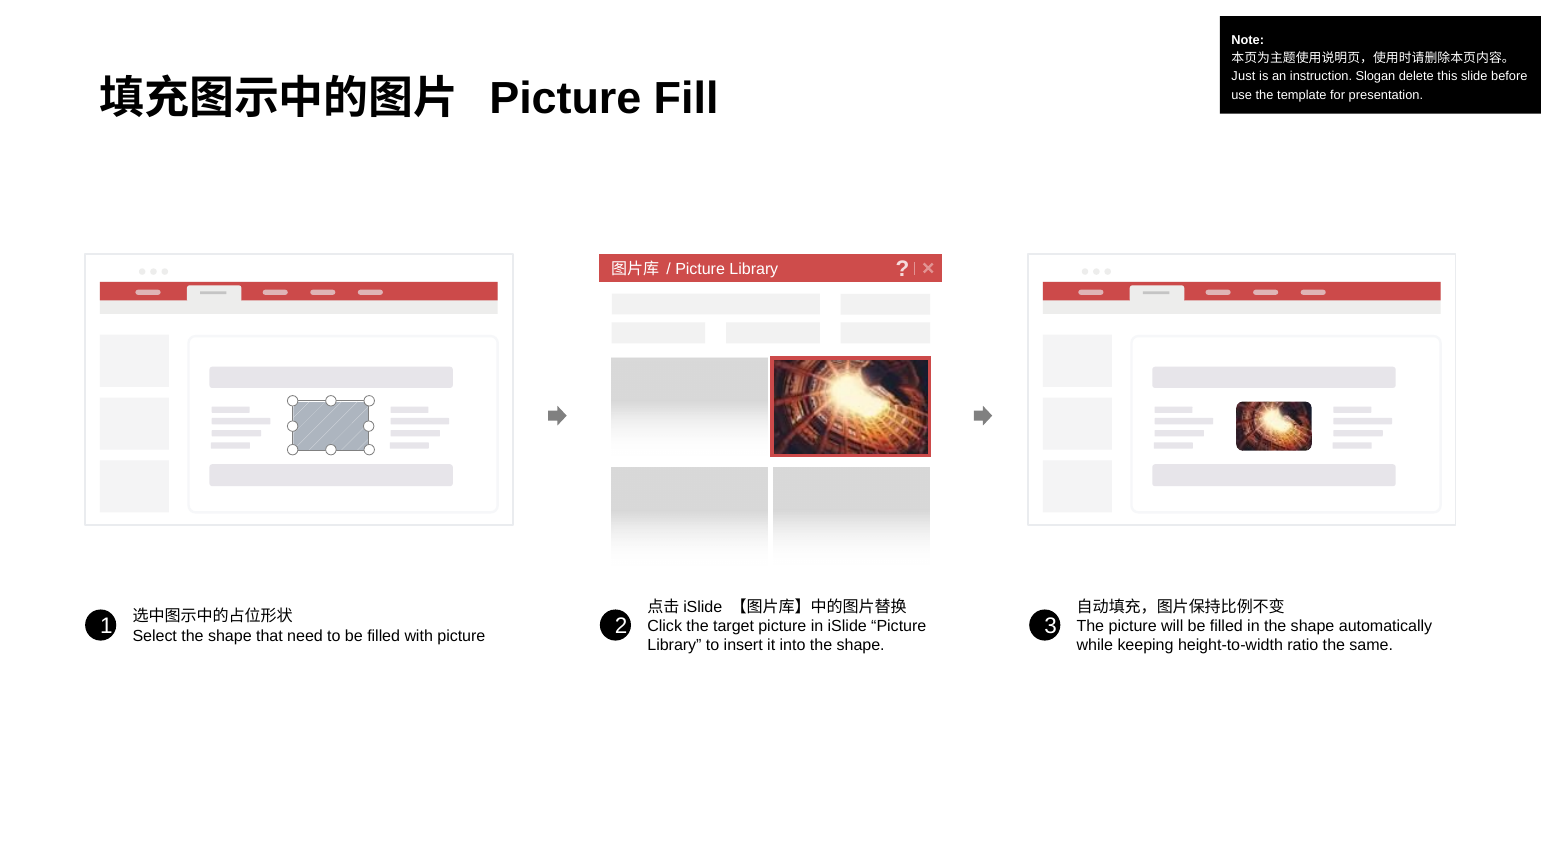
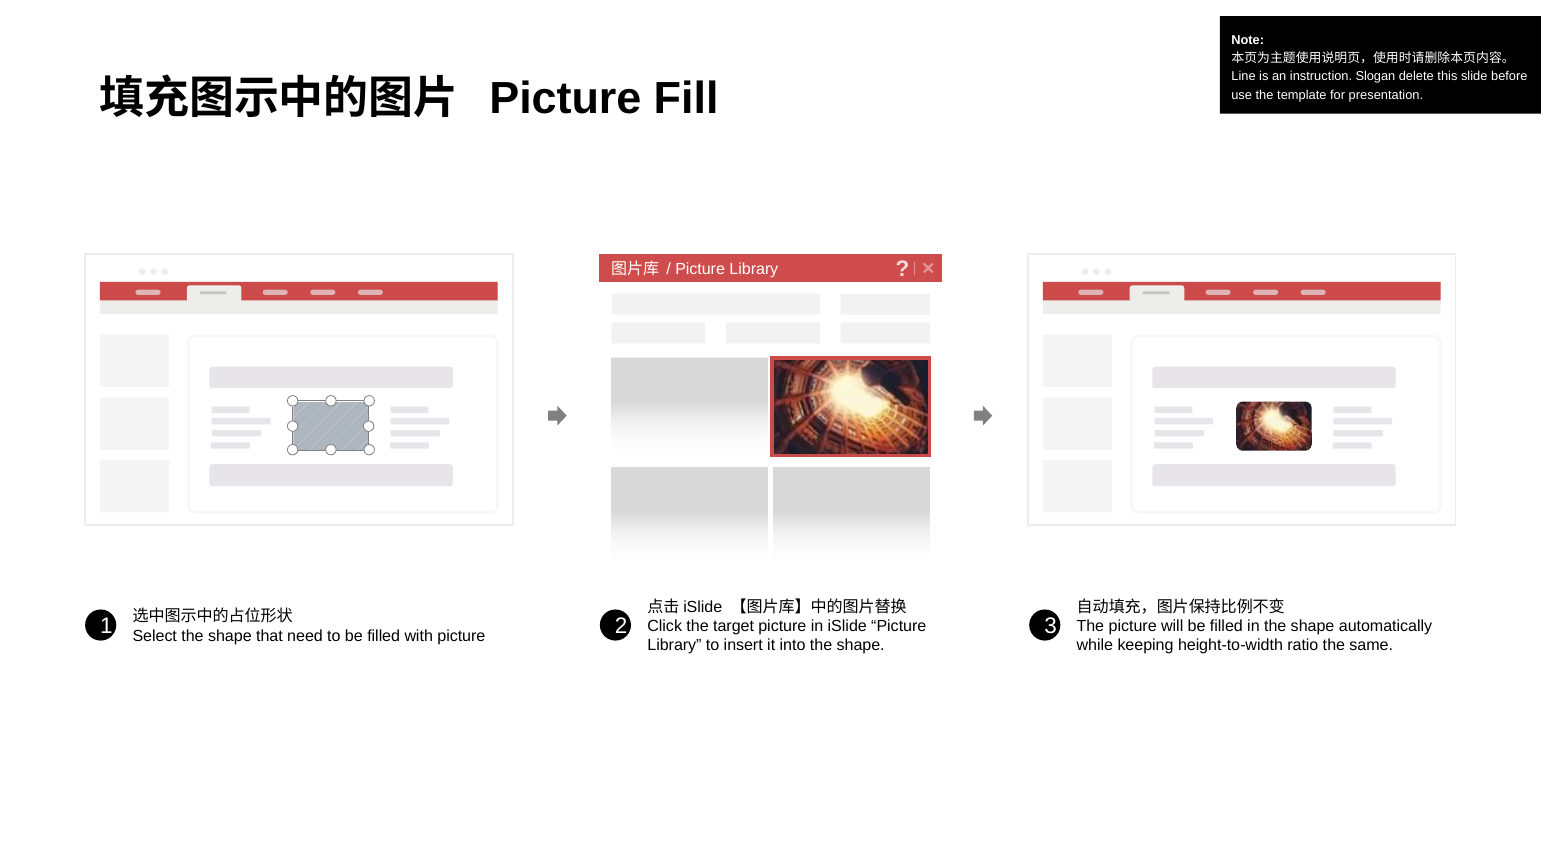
Just: Just -> Line (1244, 77)
